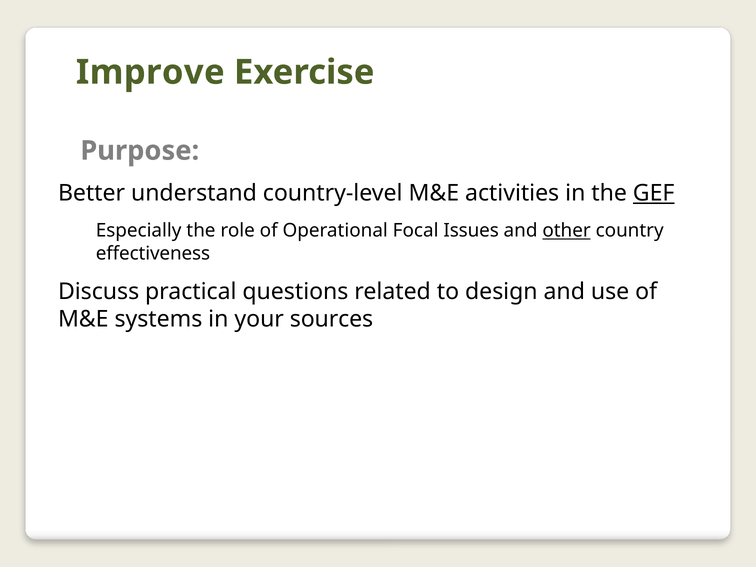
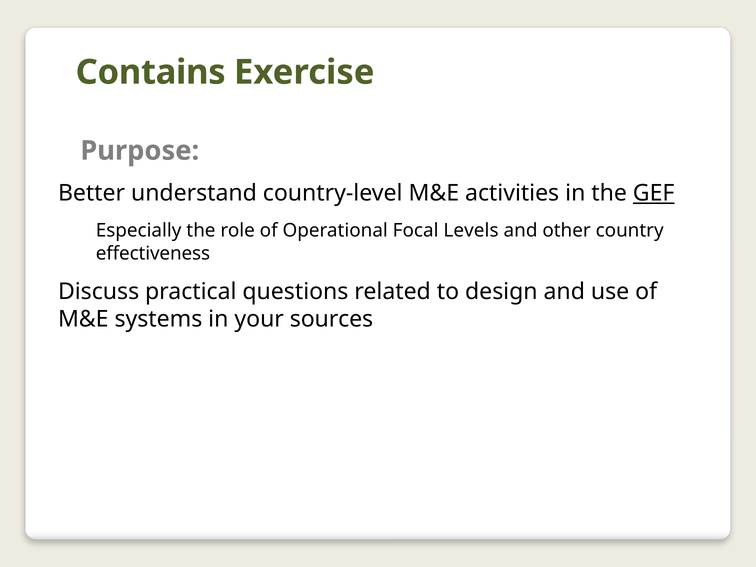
Improve: Improve -> Contains (151, 72)
Issues: Issues -> Levels (471, 231)
other underline: present -> none (567, 231)
